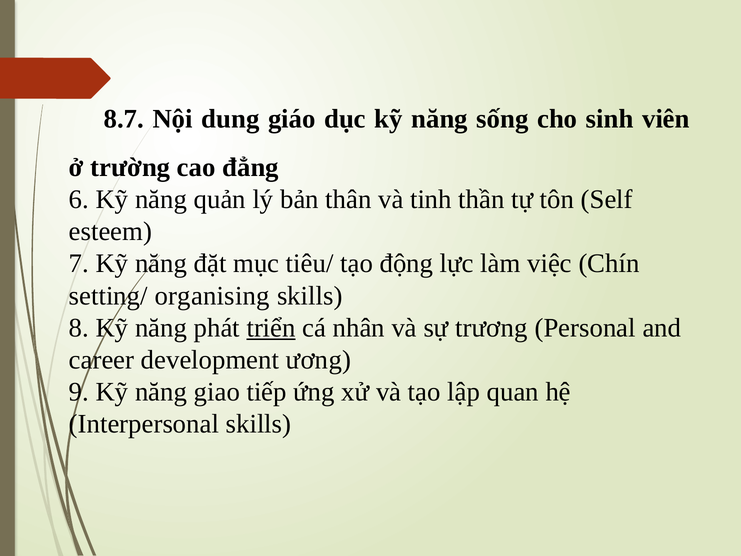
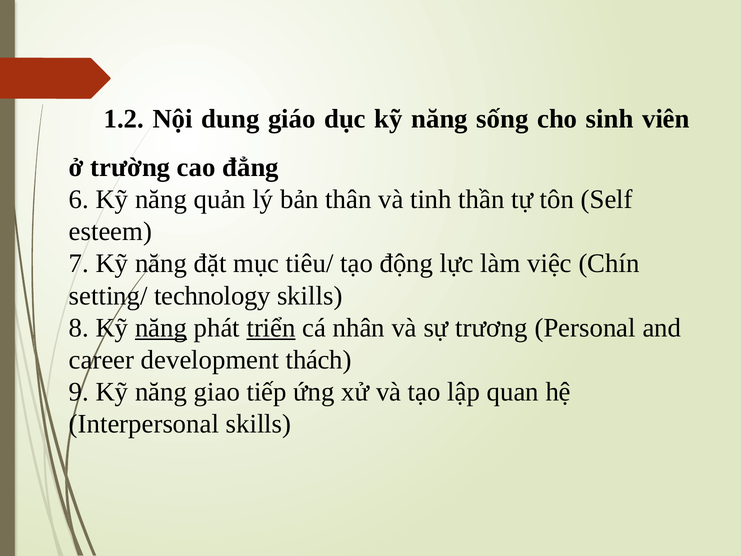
8.7: 8.7 -> 1.2 (124, 119)
organising: organising -> technology (212, 296)
năng underline: none -> present (161, 328)
ương: ương -> thách (319, 360)
